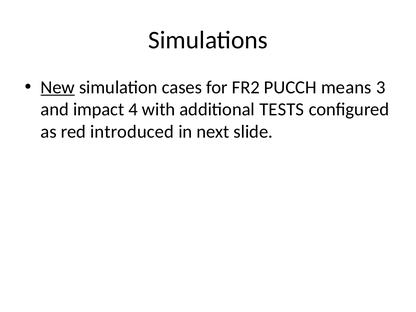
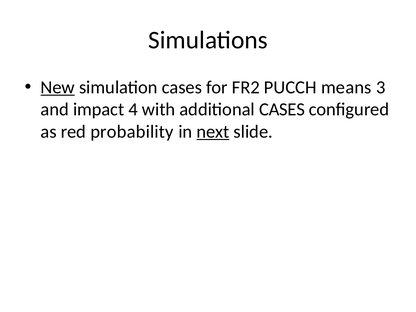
additional TESTS: TESTS -> CASES (282, 109)
introduced: introduced -> probability (132, 132)
next underline: none -> present (213, 132)
